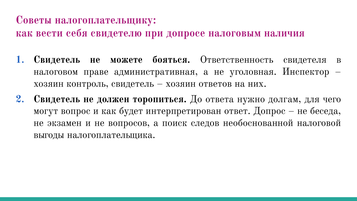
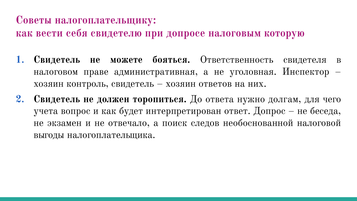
наличия: наличия -> которую (284, 33)
могут: могут -> учета (46, 111)
вопросов: вопросов -> отвечало (129, 123)
